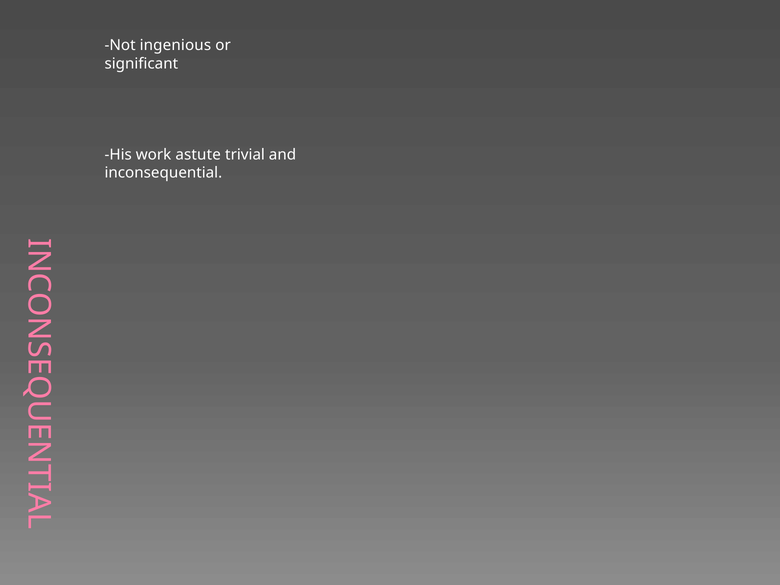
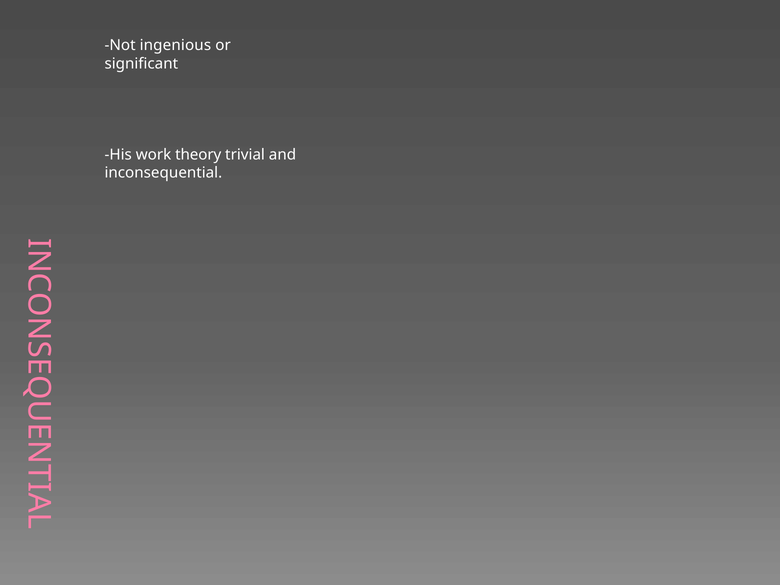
astute: astute -> theory (198, 155)
